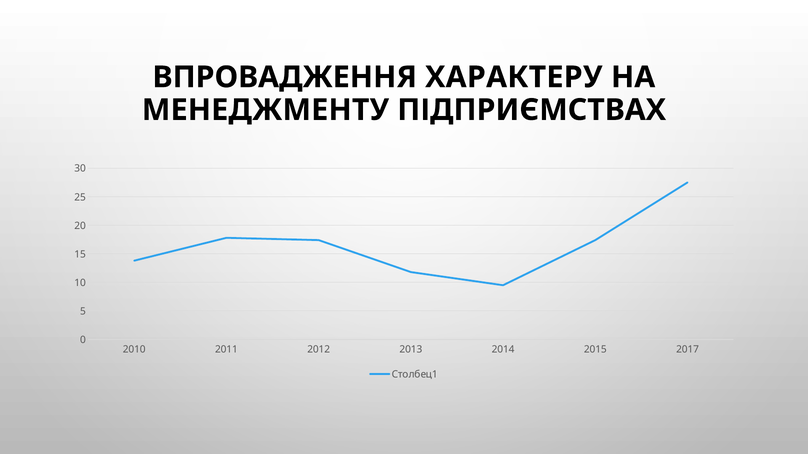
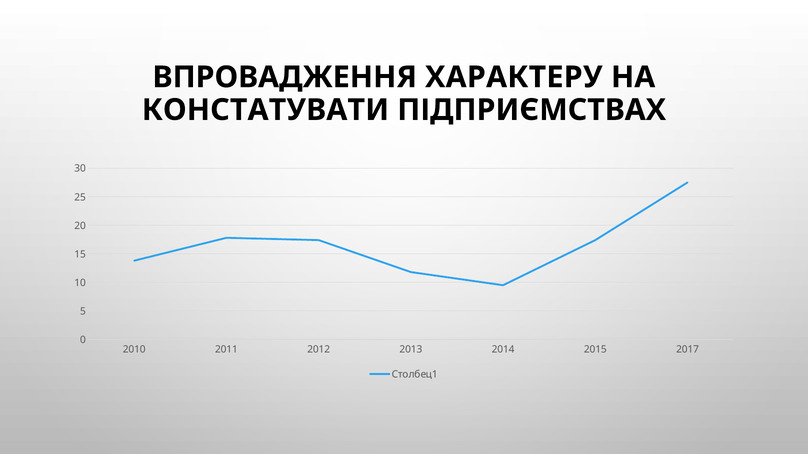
МЕНЕДЖМЕНТУ: МЕНЕДЖМЕНТУ -> КОНСТАТУВАТИ (265, 110)
